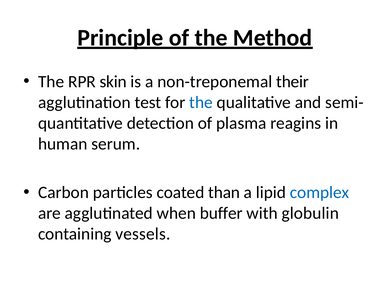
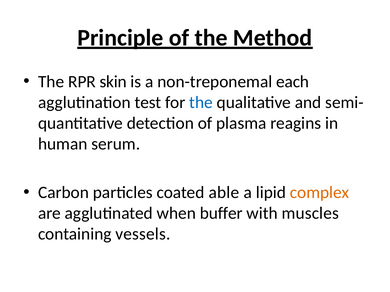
their: their -> each (293, 82)
than: than -> able (224, 193)
complex colour: blue -> orange (320, 193)
globulin: globulin -> muscles (310, 214)
